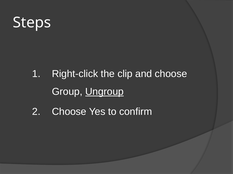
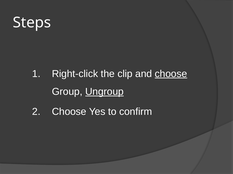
choose underline: none -> present (171, 74)
